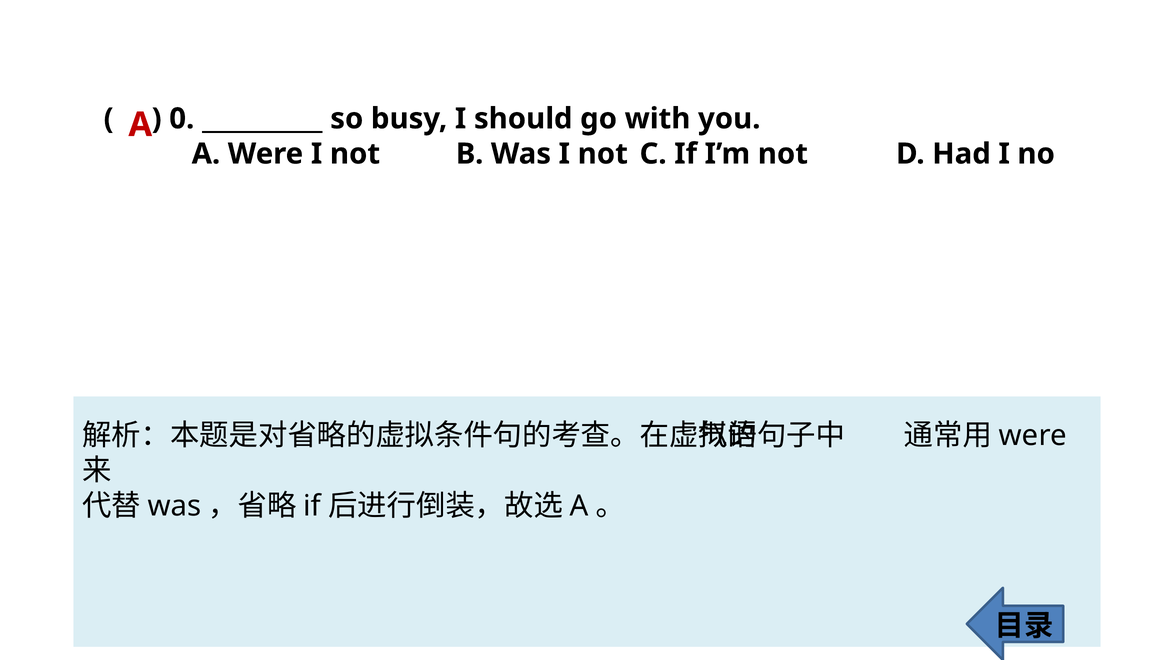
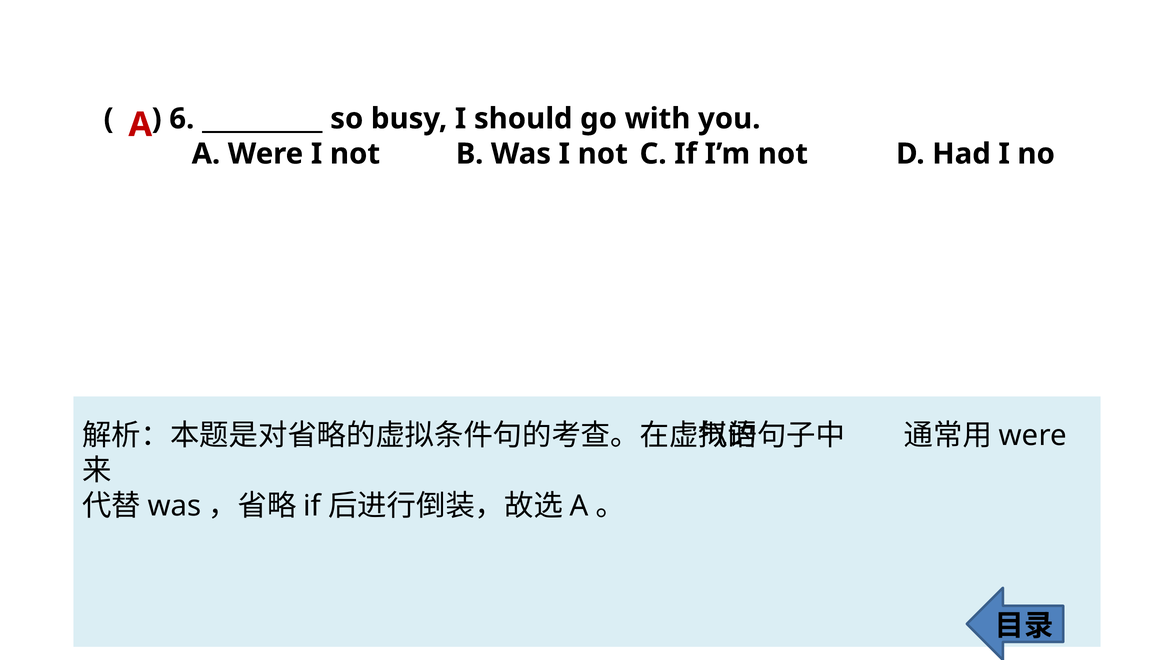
0: 0 -> 6 (182, 119)
